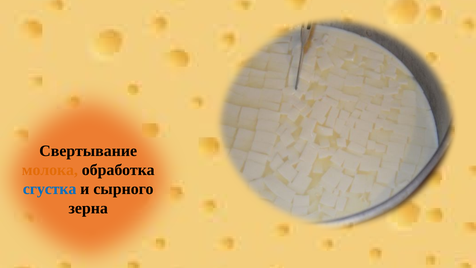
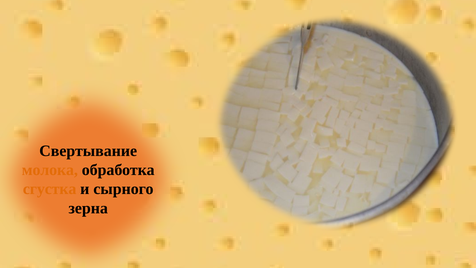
сгустка colour: blue -> orange (50, 189)
